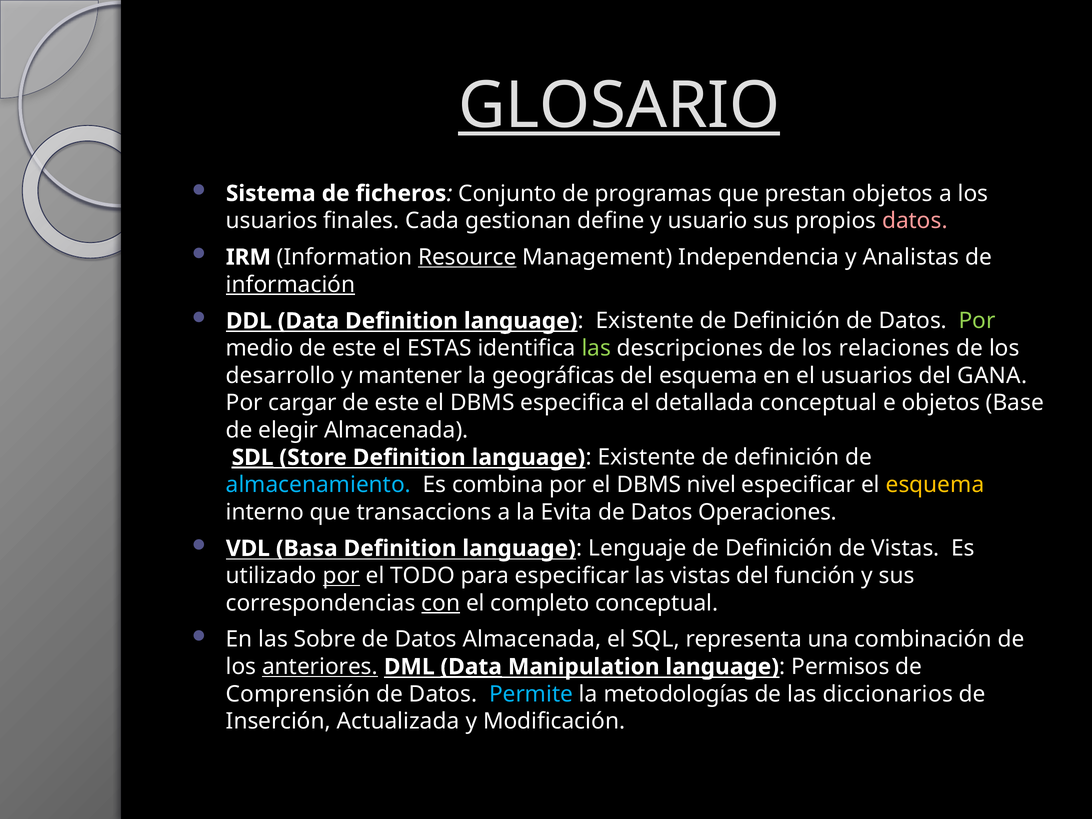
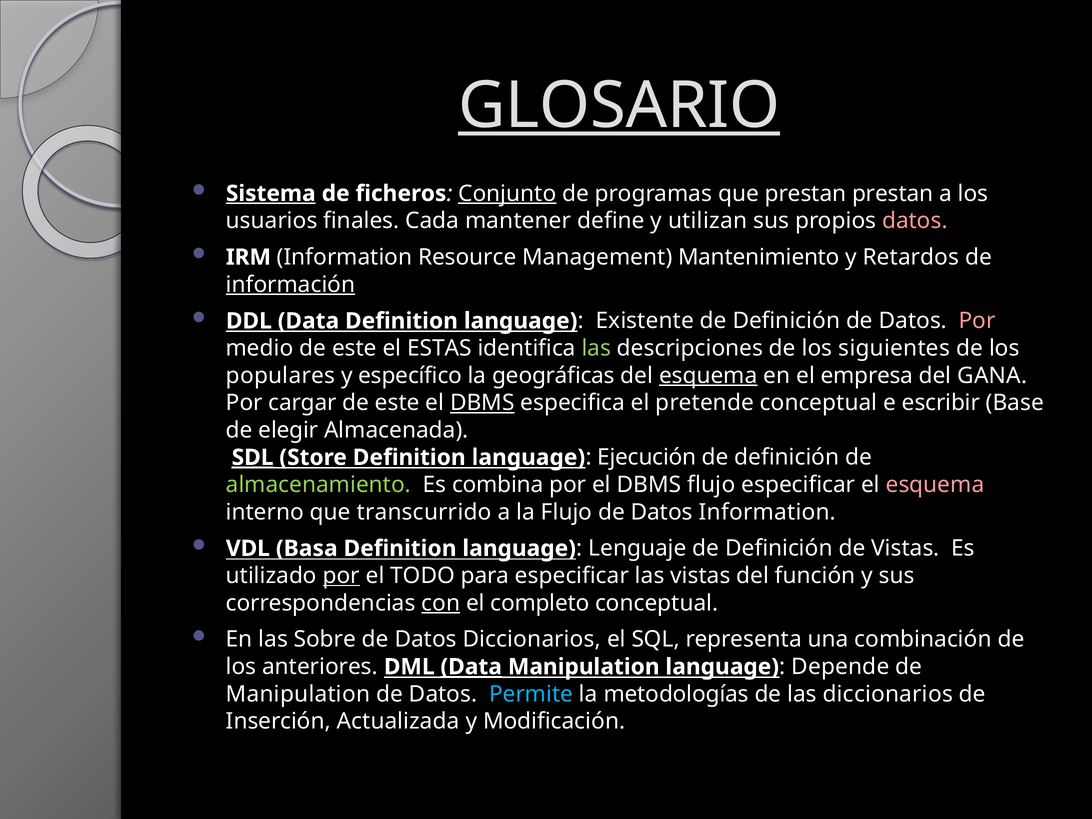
Sistema underline: none -> present (271, 194)
Conjunto underline: none -> present (507, 194)
prestan objetos: objetos -> prestan (893, 194)
gestionan: gestionan -> mantener (518, 221)
usuario: usuario -> utilizan (708, 221)
Resource underline: present -> none (467, 257)
Independencia: Independencia -> Mantenimiento (759, 257)
Analistas: Analistas -> Retardos (911, 257)
Por colour: light green -> pink (977, 321)
relaciones: relaciones -> siguientes (894, 348)
desarrollo: desarrollo -> populares (280, 376)
mantener: mantener -> específico (410, 376)
esquema underline: none -> present (708, 376)
el usuarios: usuarios -> empresa (867, 376)
DBMS underline: none -> present (482, 403)
detallada: detallada -> pretende (705, 403)
e objetos: objetos -> escribir (941, 403)
Store Definition language Existente: Existente -> Ejecución (647, 457)
almacenamiento colour: light blue -> light green (318, 485)
DBMS nivel: nivel -> flujo (711, 485)
esquema colour: yellow -> pink (935, 485)
transaccions: transaccions -> transcurrido (424, 512)
la Evita: Evita -> Flujo (567, 512)
Datos Operaciones: Operaciones -> Information (767, 512)
Datos Almacenada: Almacenada -> Diccionarios (532, 639)
anteriores underline: present -> none (320, 667)
Permisos: Permisos -> Depende (840, 667)
Comprensión: Comprensión -> Manipulation (298, 694)
